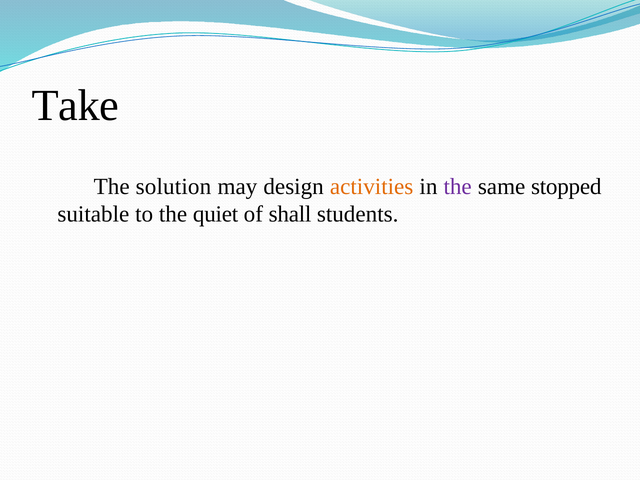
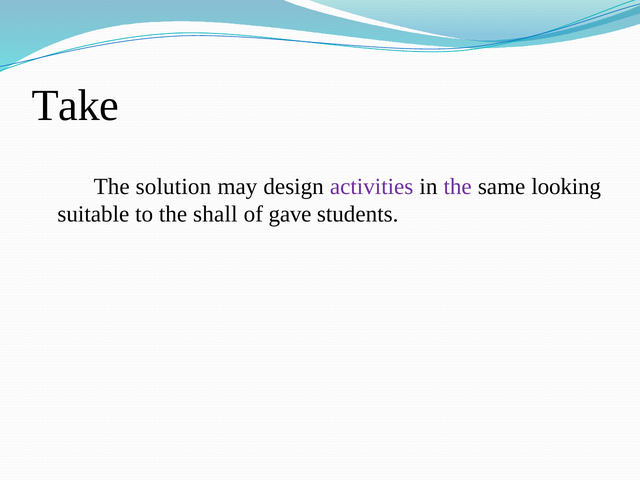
activities colour: orange -> purple (372, 186)
stopped: stopped -> looking (566, 186)
quiet: quiet -> shall (215, 214)
shall: shall -> gave (290, 214)
